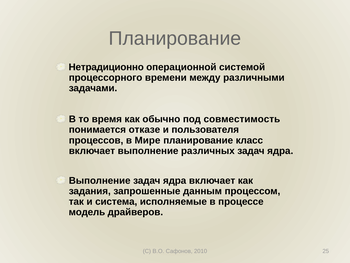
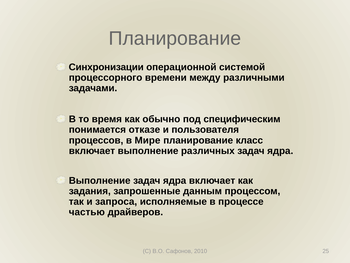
Нетрадиционно: Нетрадиционно -> Синхронизации (106, 67)
совместимость: совместимость -> специфическим (242, 119)
система: система -> запроса (116, 201)
модель: модель -> частью (87, 212)
